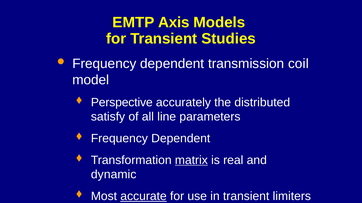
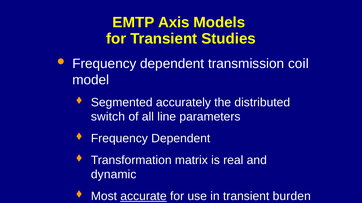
Perspective: Perspective -> Segmented (122, 103)
satisfy: satisfy -> switch (108, 117)
matrix underline: present -> none (191, 161)
limiters: limiters -> burden (292, 197)
